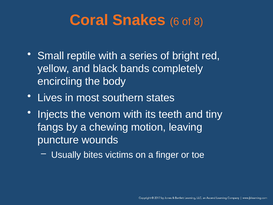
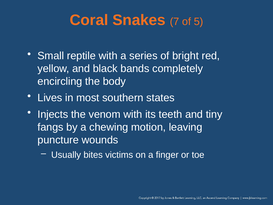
6: 6 -> 7 (175, 22)
8: 8 -> 5 (199, 22)
